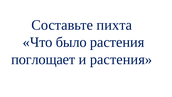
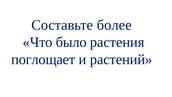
пихта: пихта -> более (114, 25)
и растения: растения -> растений (121, 59)
